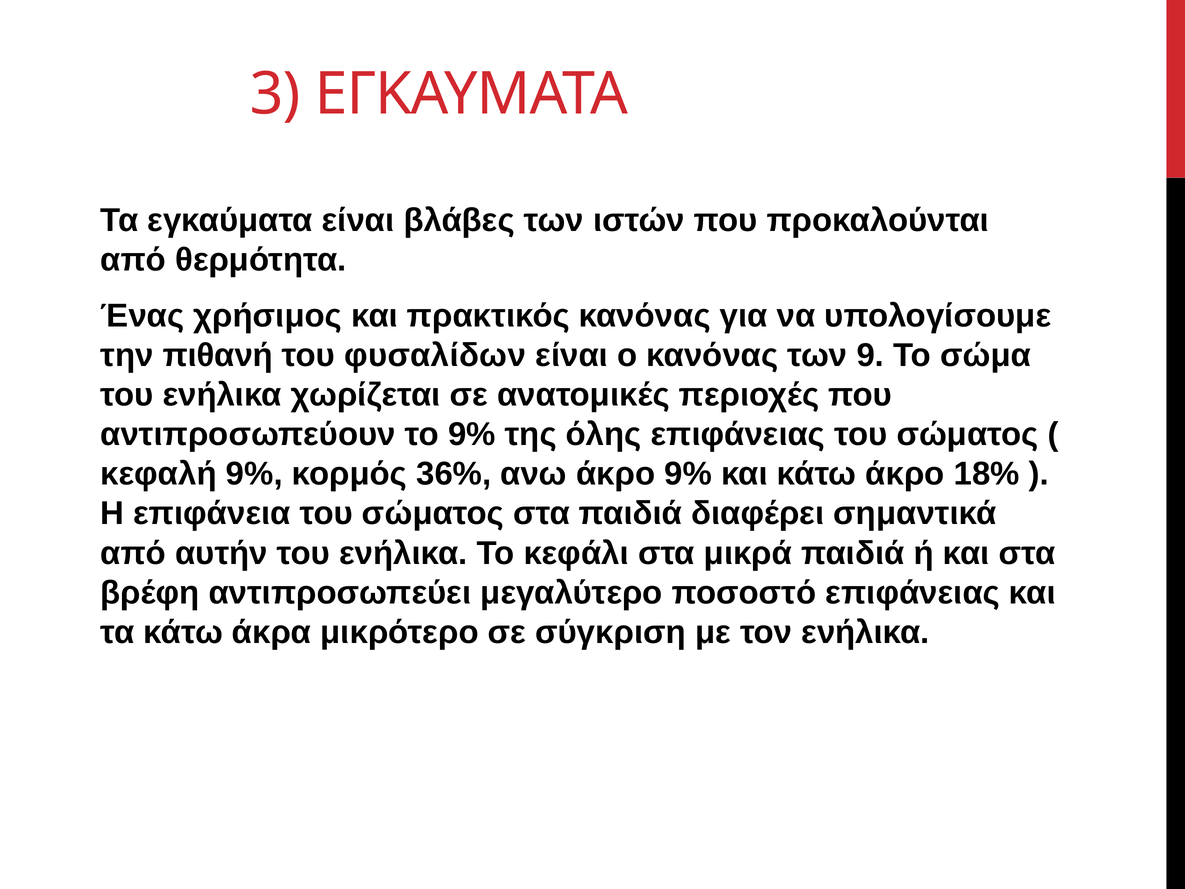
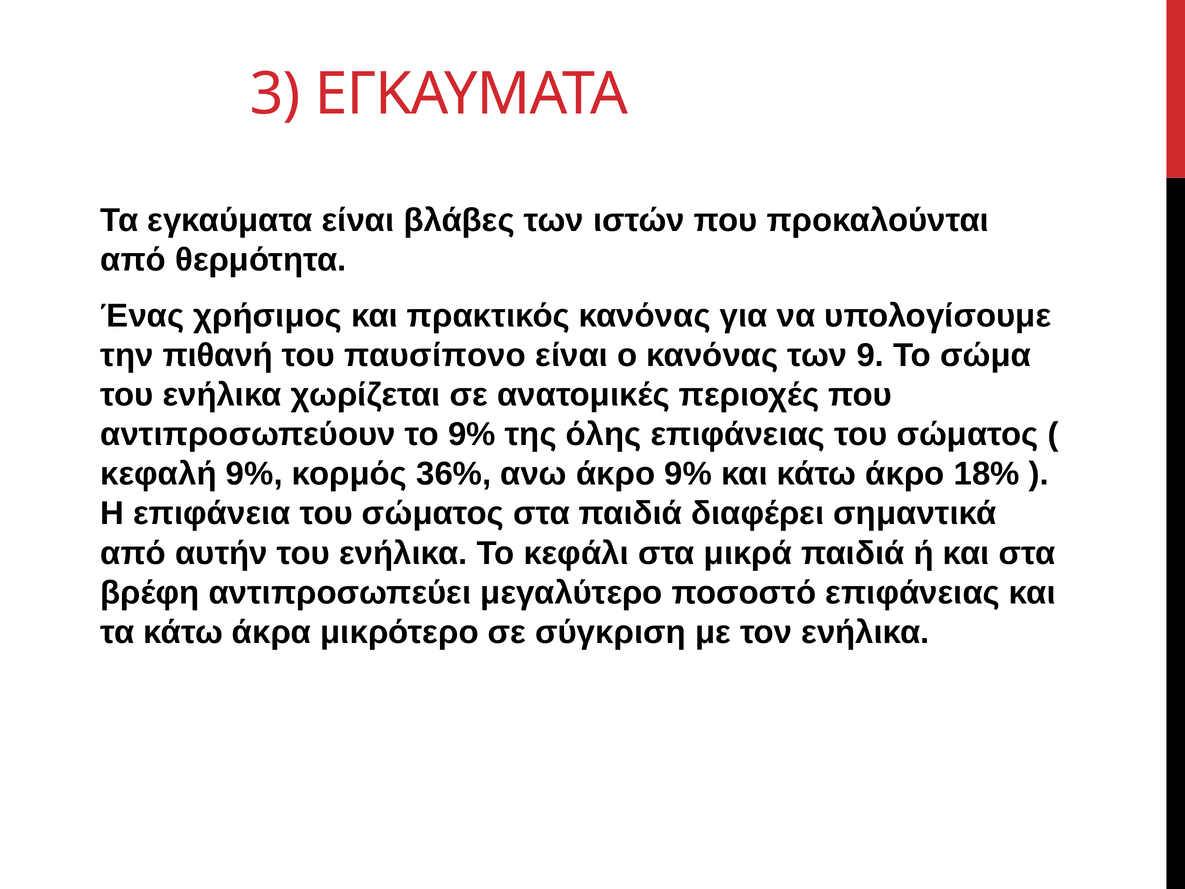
φυσαλίδων: φυσαλίδων -> παυσίπονο (435, 355)
